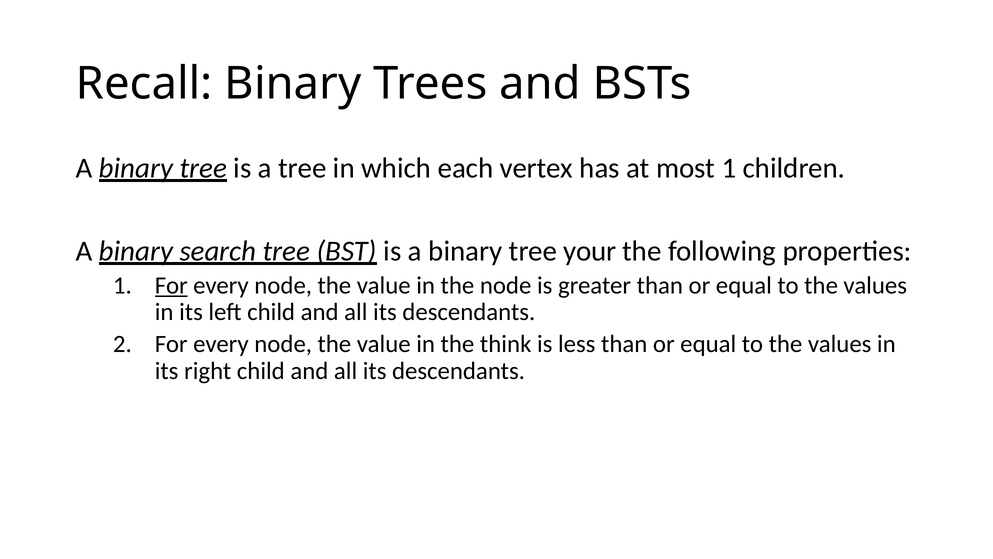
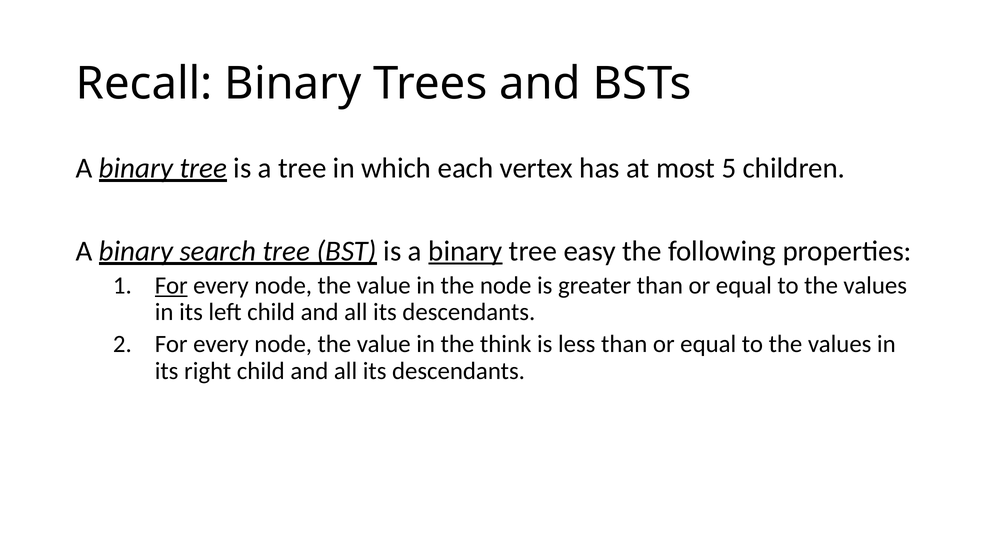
most 1: 1 -> 5 (729, 168)
binary underline: none -> present (465, 251)
your: your -> easy (590, 251)
